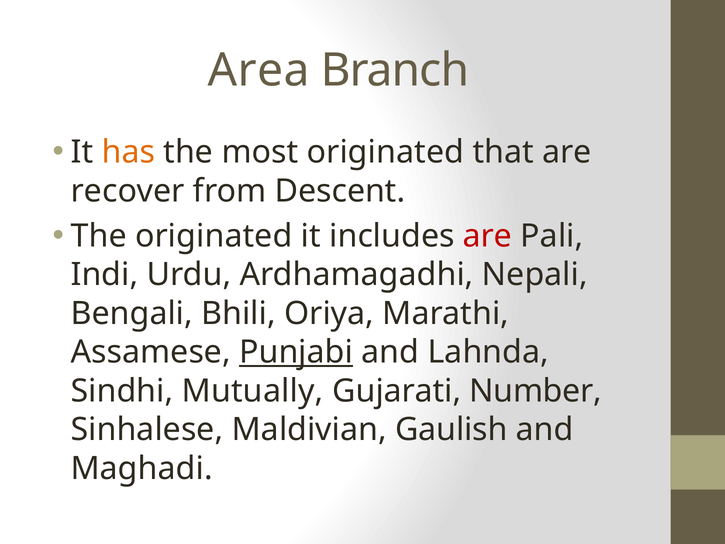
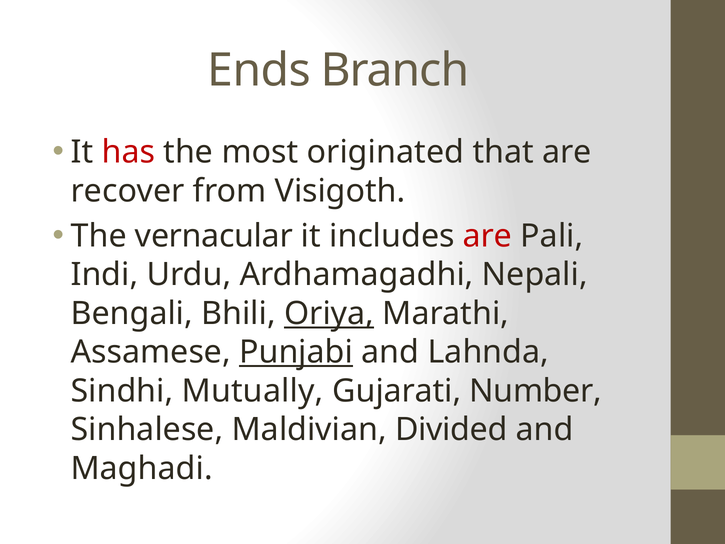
Area: Area -> Ends (259, 70)
has colour: orange -> red (128, 152)
Descent: Descent -> Visigoth (340, 191)
The originated: originated -> vernacular (214, 236)
Oriya underline: none -> present (329, 313)
Gaulish: Gaulish -> Divided (451, 430)
